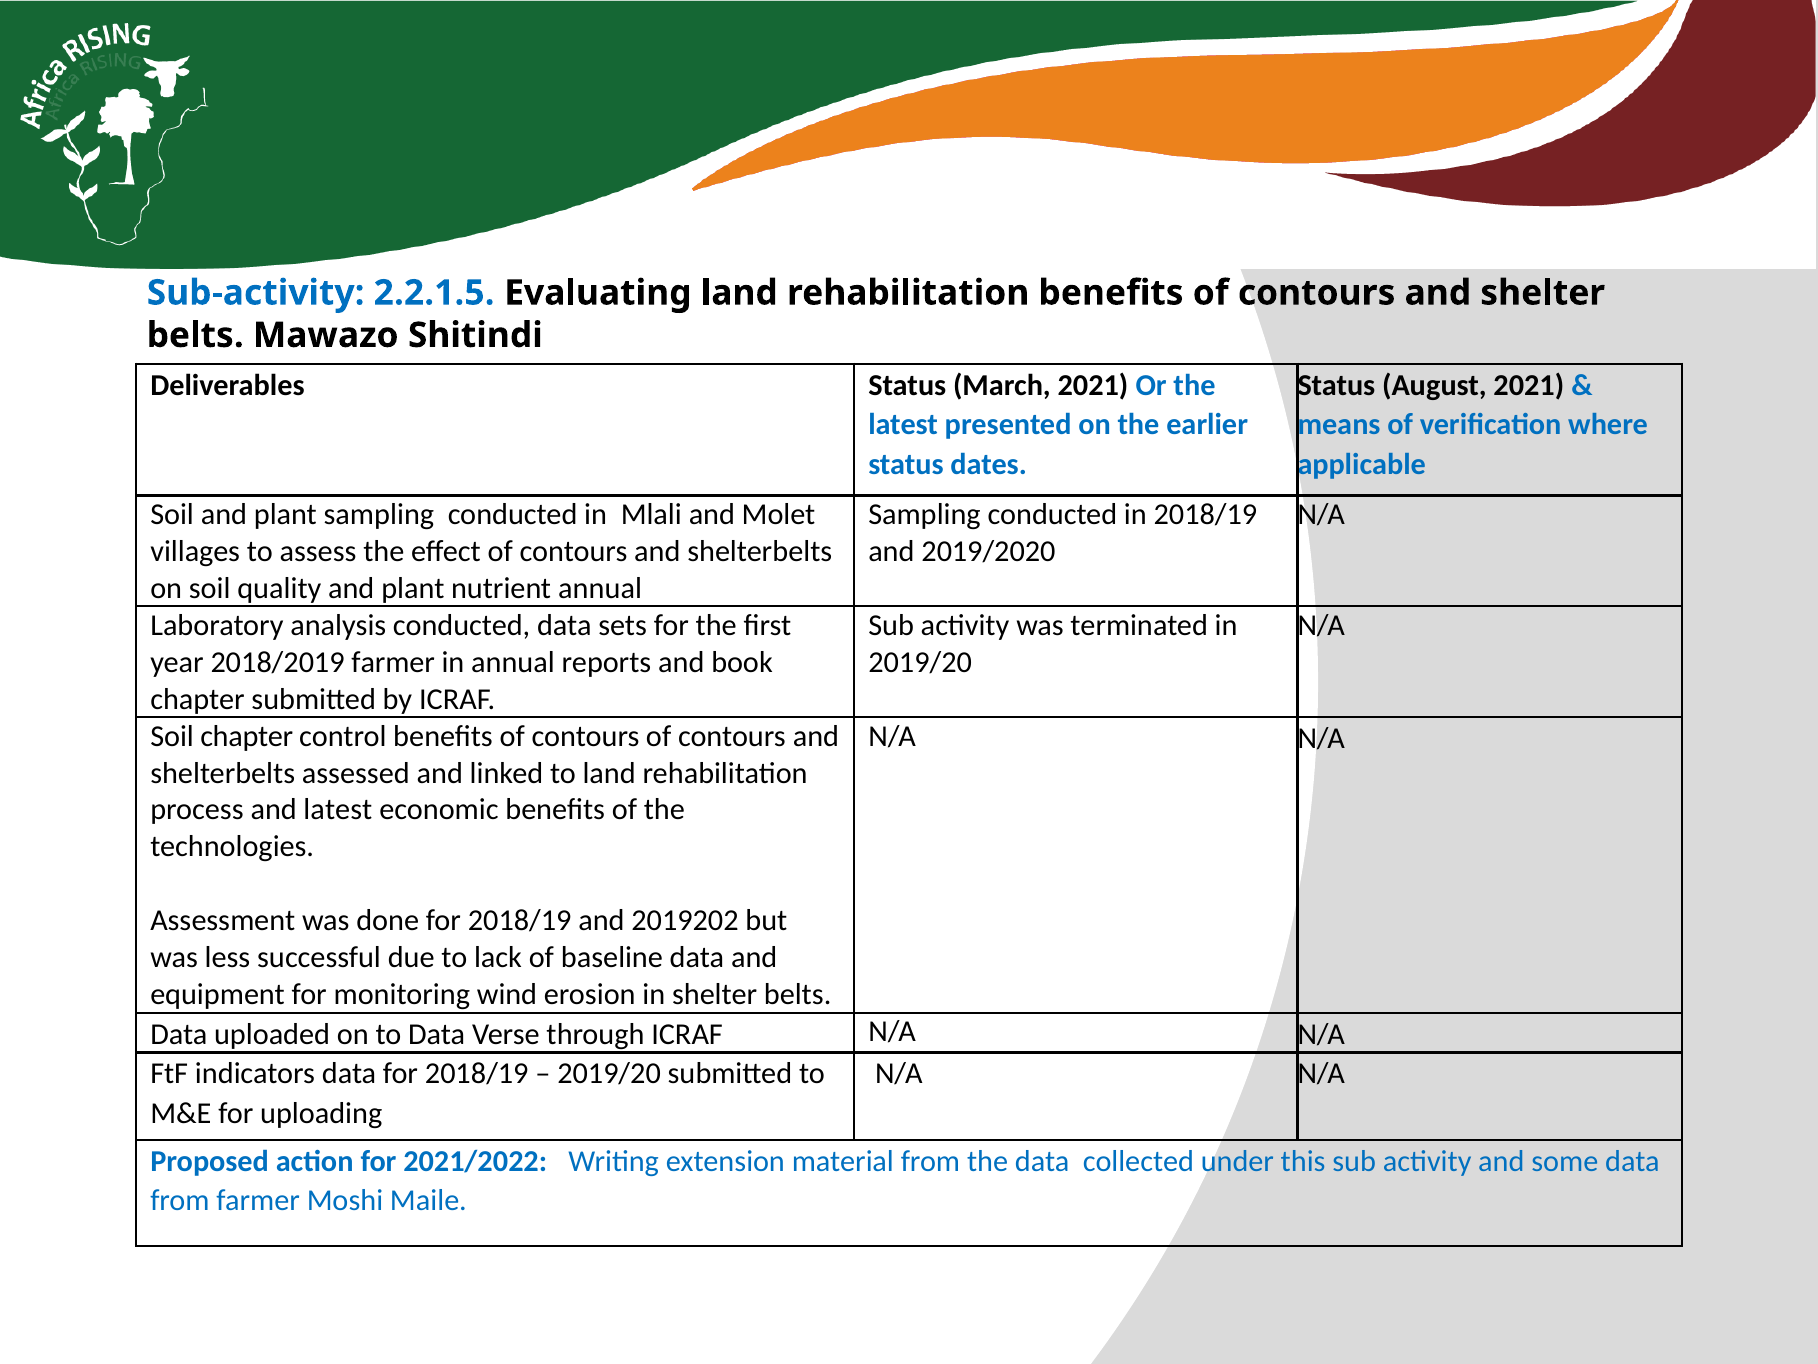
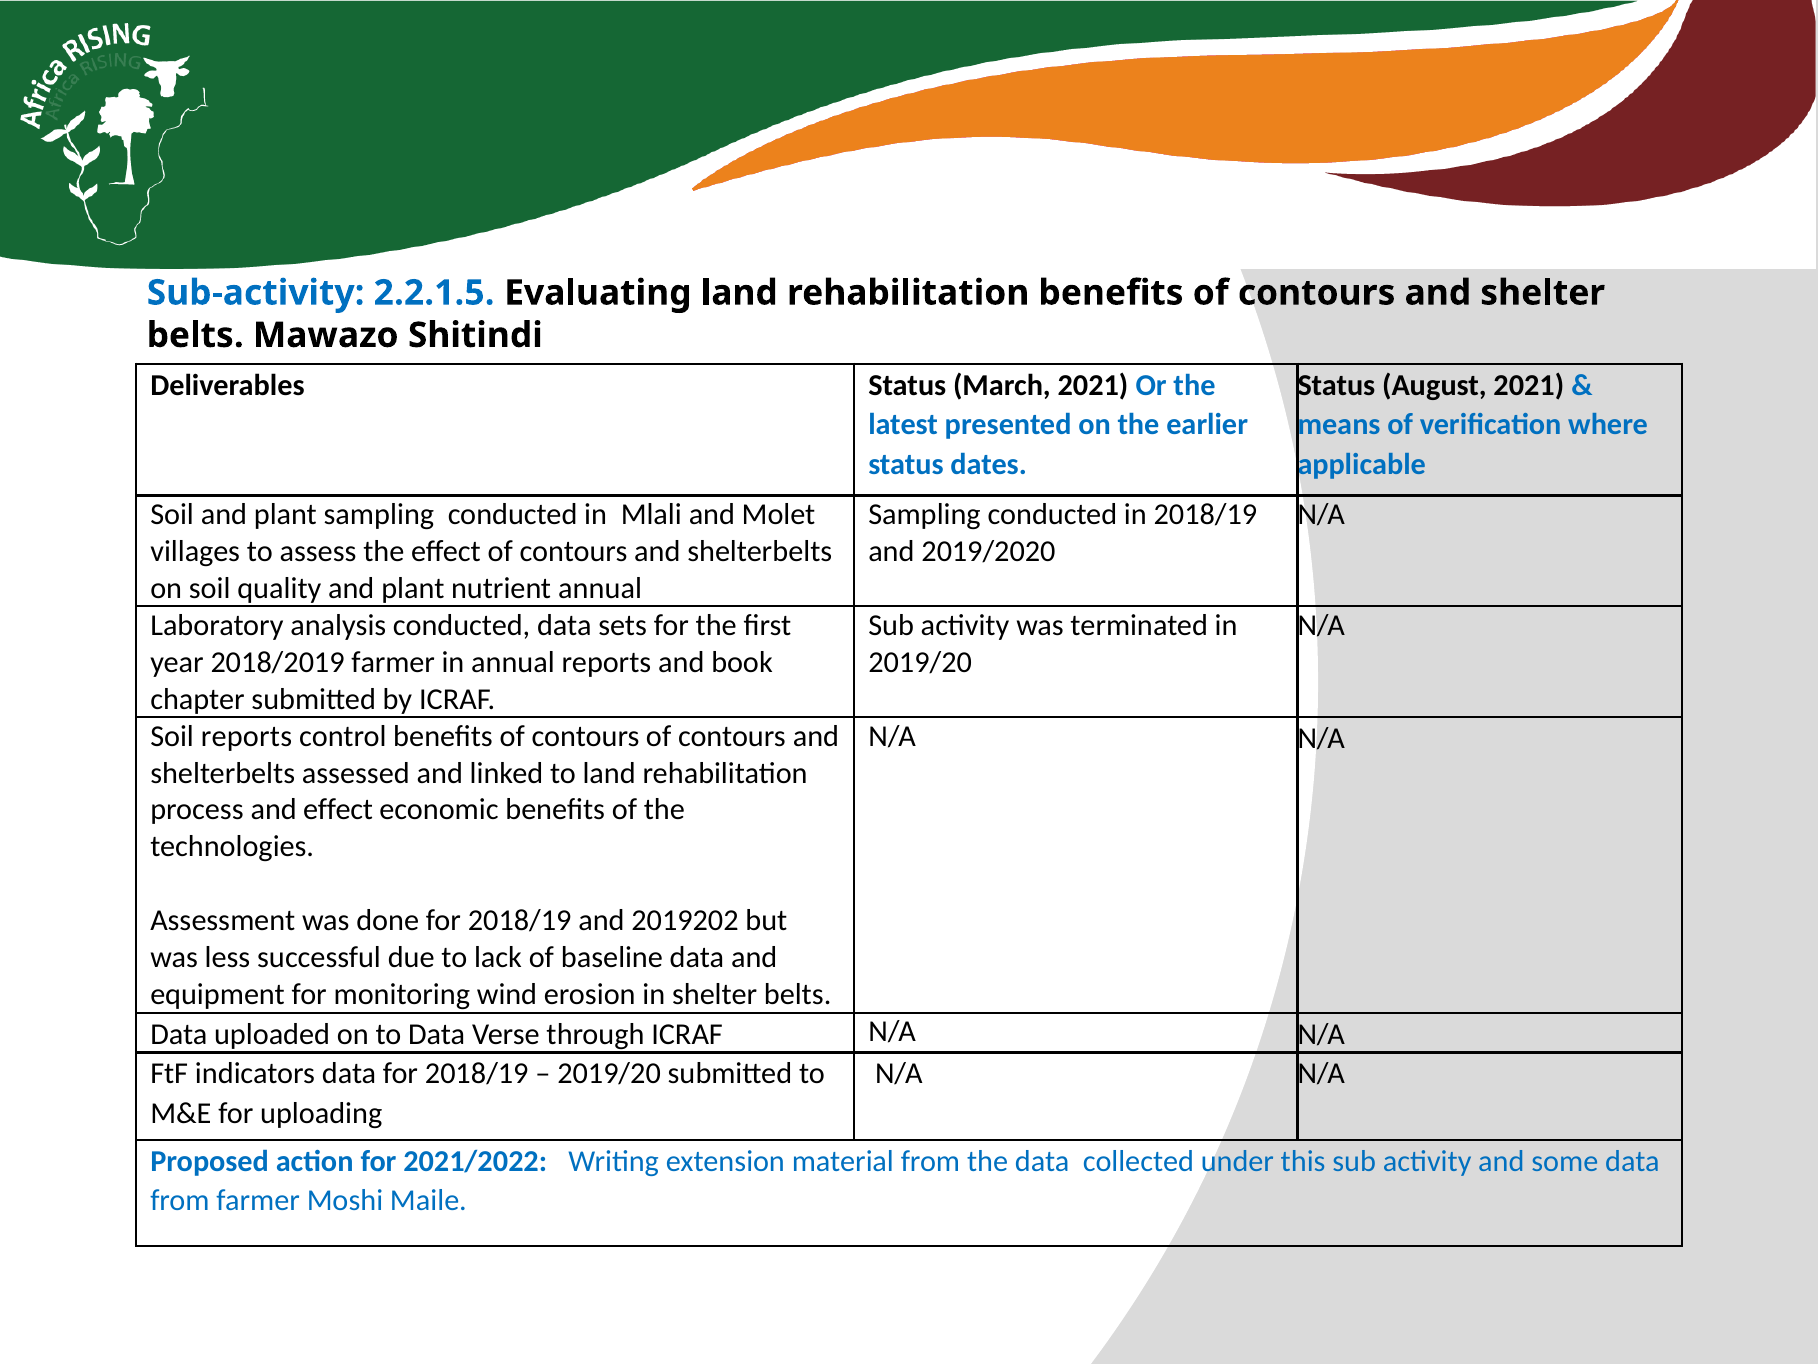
Soil chapter: chapter -> reports (246, 736)
and latest: latest -> effect (338, 810)
